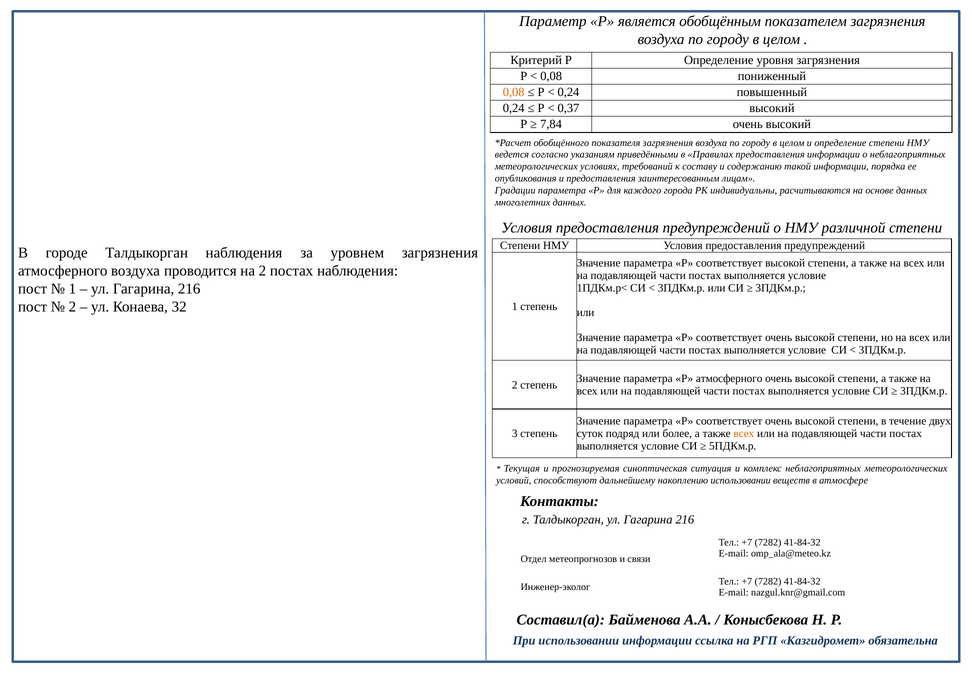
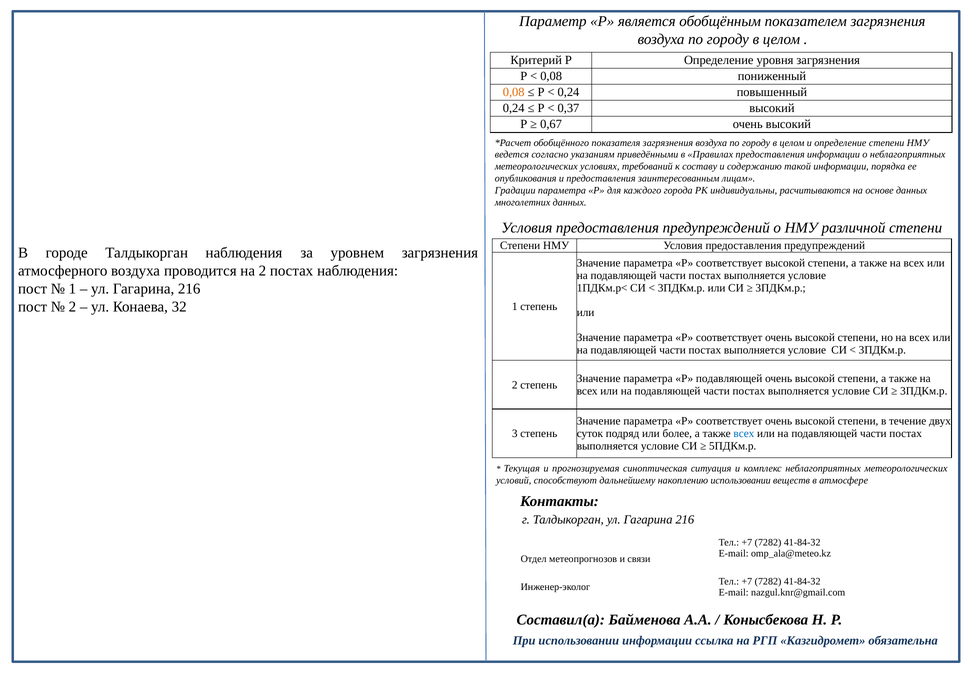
7,84: 7,84 -> 0,67 (551, 124)
Р атмосферного: атмосферного -> подавляющей (729, 379)
всех colour: orange -> blue (744, 433)
